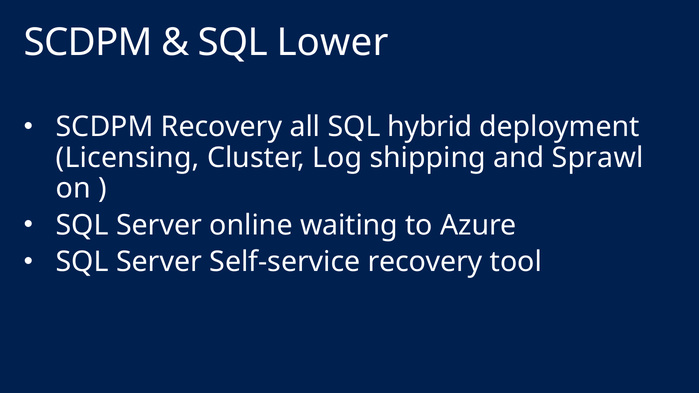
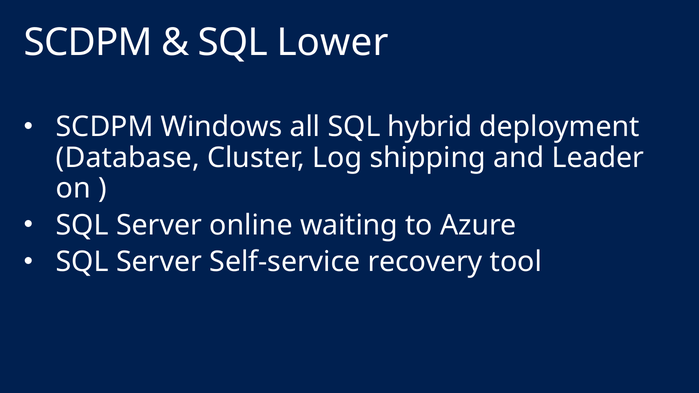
SCDPM Recovery: Recovery -> Windows (222, 127)
Licensing: Licensing -> Database (128, 158)
Sprawl: Sprawl -> Leader (598, 158)
